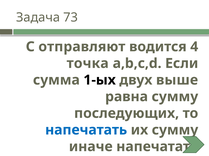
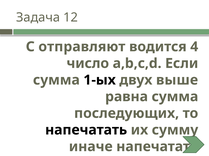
73: 73 -> 12 (71, 17)
точка: точка -> число (88, 64)
равна сумму: сумму -> сумма (175, 97)
напечатать colour: blue -> black (86, 131)
